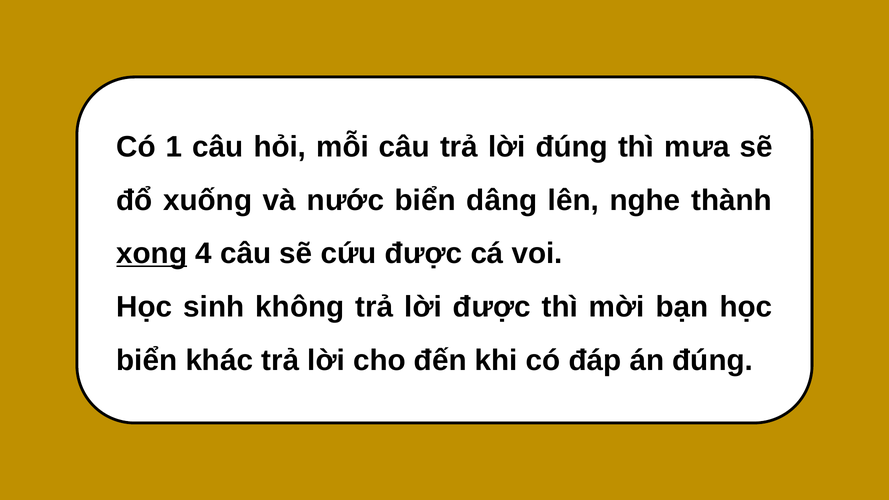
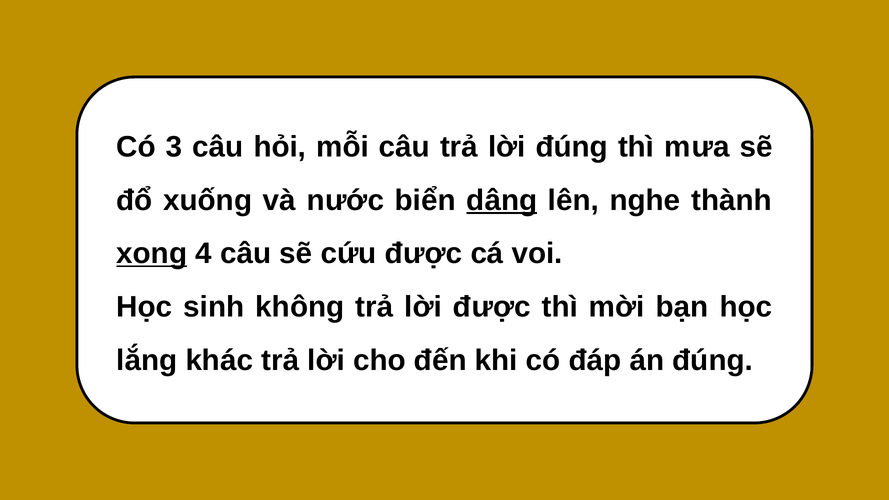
1: 1 -> 3 (174, 147)
dâng underline: none -> present (502, 200)
biển: biển -> lắng (147, 360)
